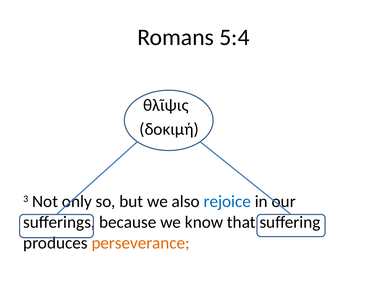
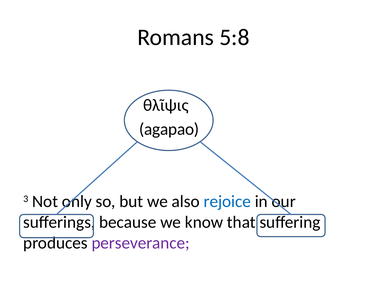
5:4: 5:4 -> 5:8 (234, 37)
δοκιμή: δοκιμή -> agapao (169, 129)
perseverance colour: orange -> purple (141, 243)
